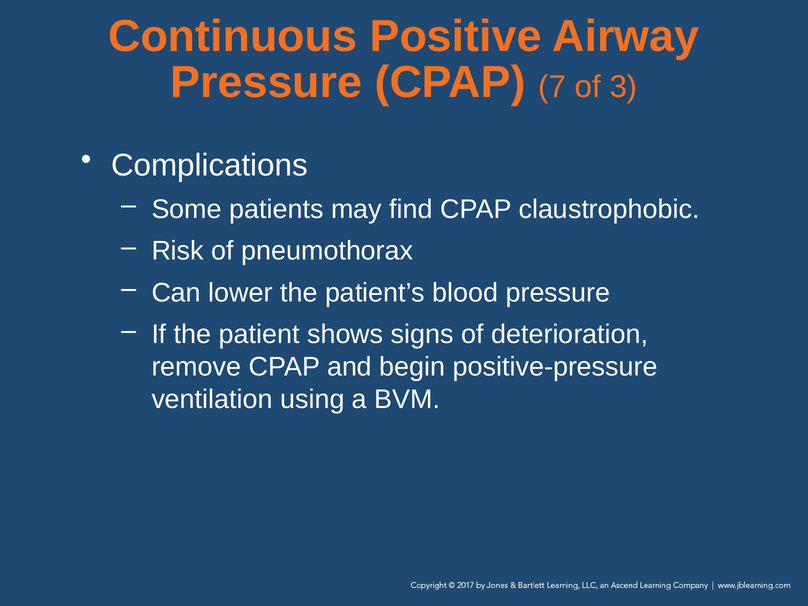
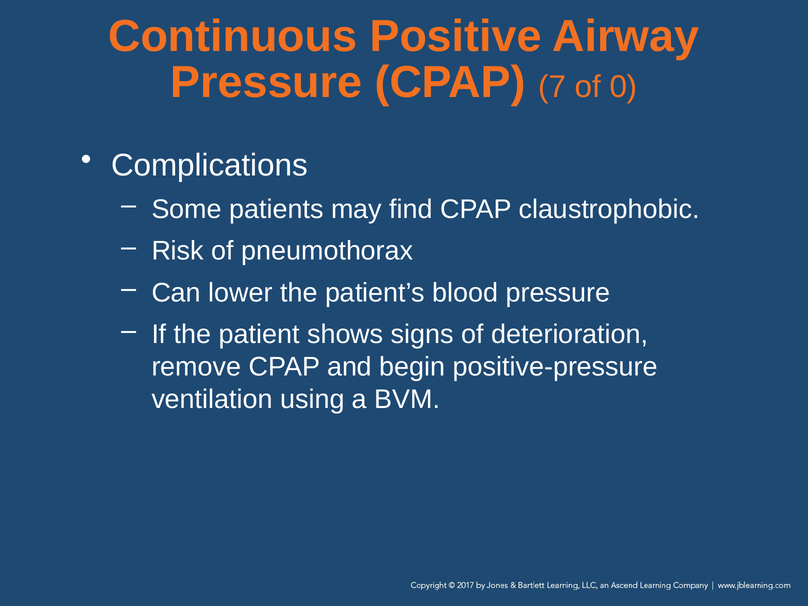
3: 3 -> 0 (623, 87)
